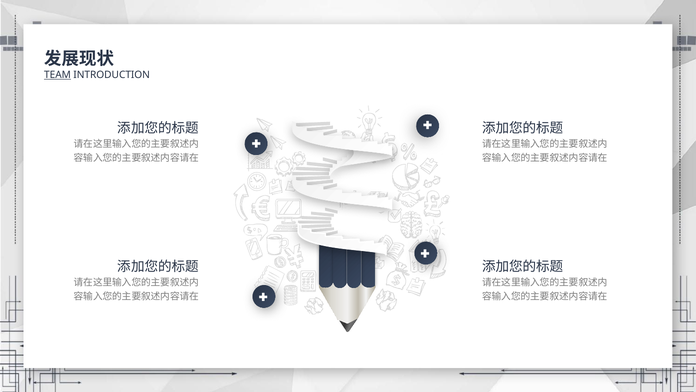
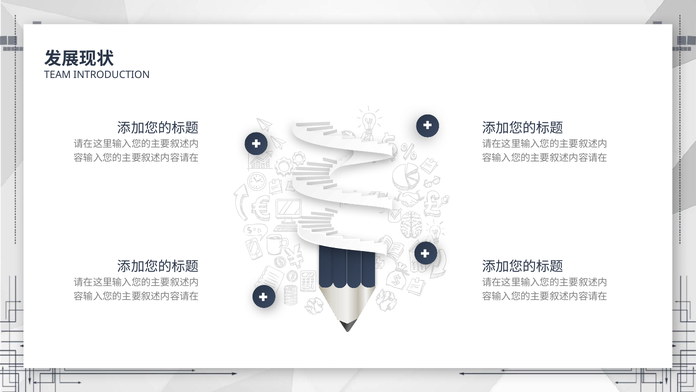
TEAM underline: present -> none (57, 75)
